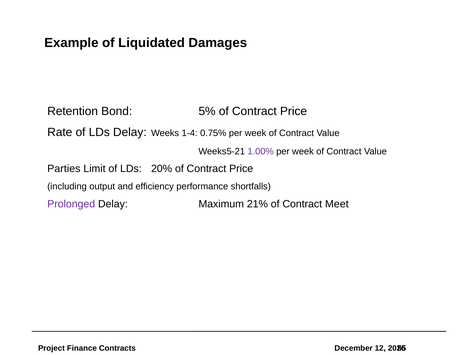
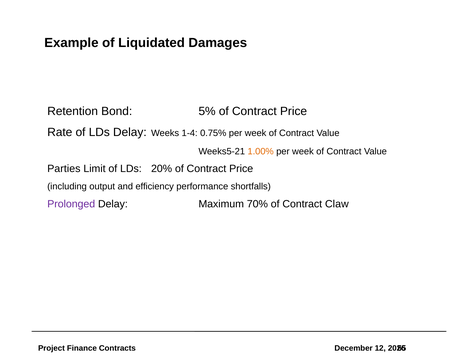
1.00% colour: purple -> orange (261, 152)
21%: 21% -> 70% (257, 204)
Meet: Meet -> Claw (337, 204)
